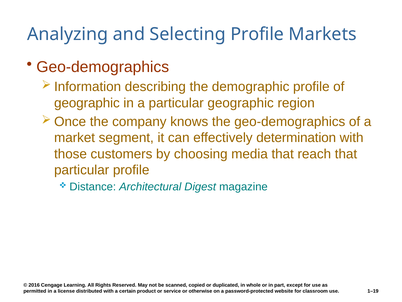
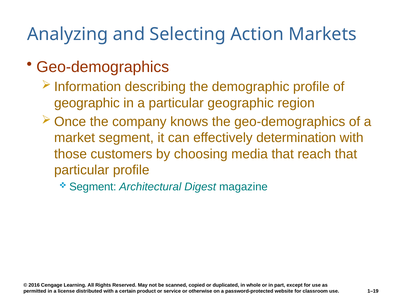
Selecting Profile: Profile -> Action (257, 34)
Distance: Distance -> Segment (93, 187)
